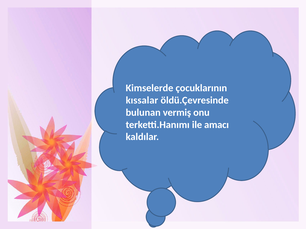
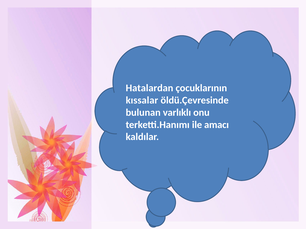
Kimselerde: Kimselerde -> Hatalardan (149, 88)
vermiş: vermiş -> varlıklı (177, 113)
